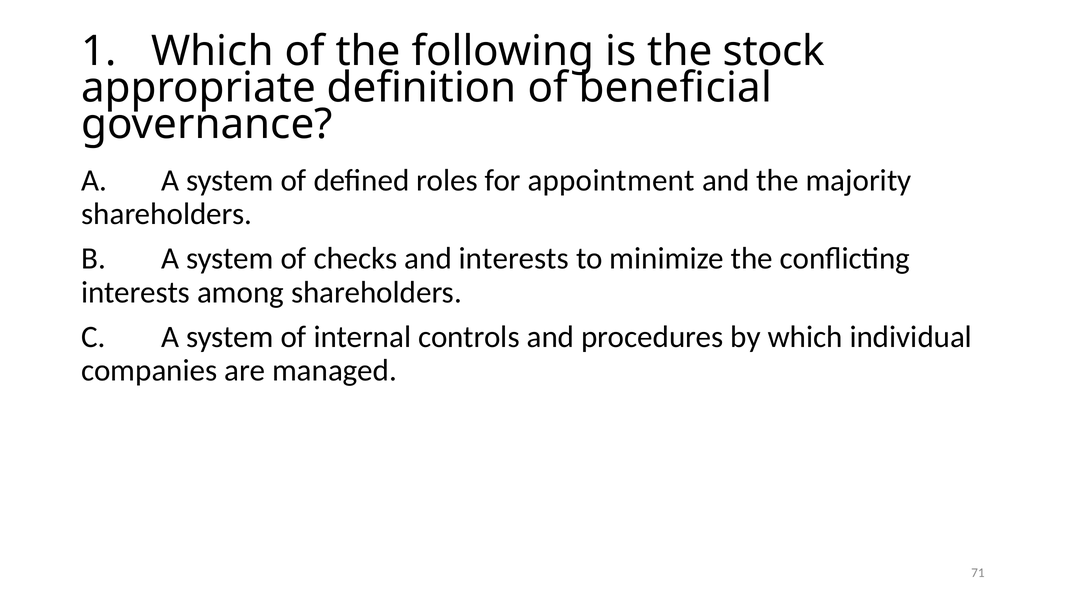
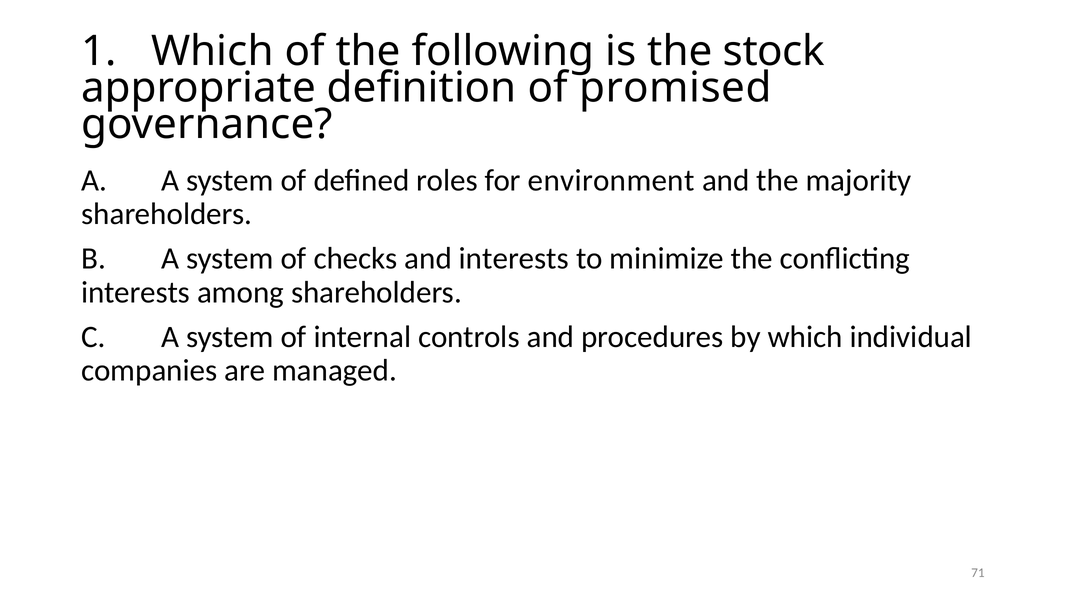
beneficial: beneficial -> promised (675, 88)
appointment: appointment -> environment (611, 180)
